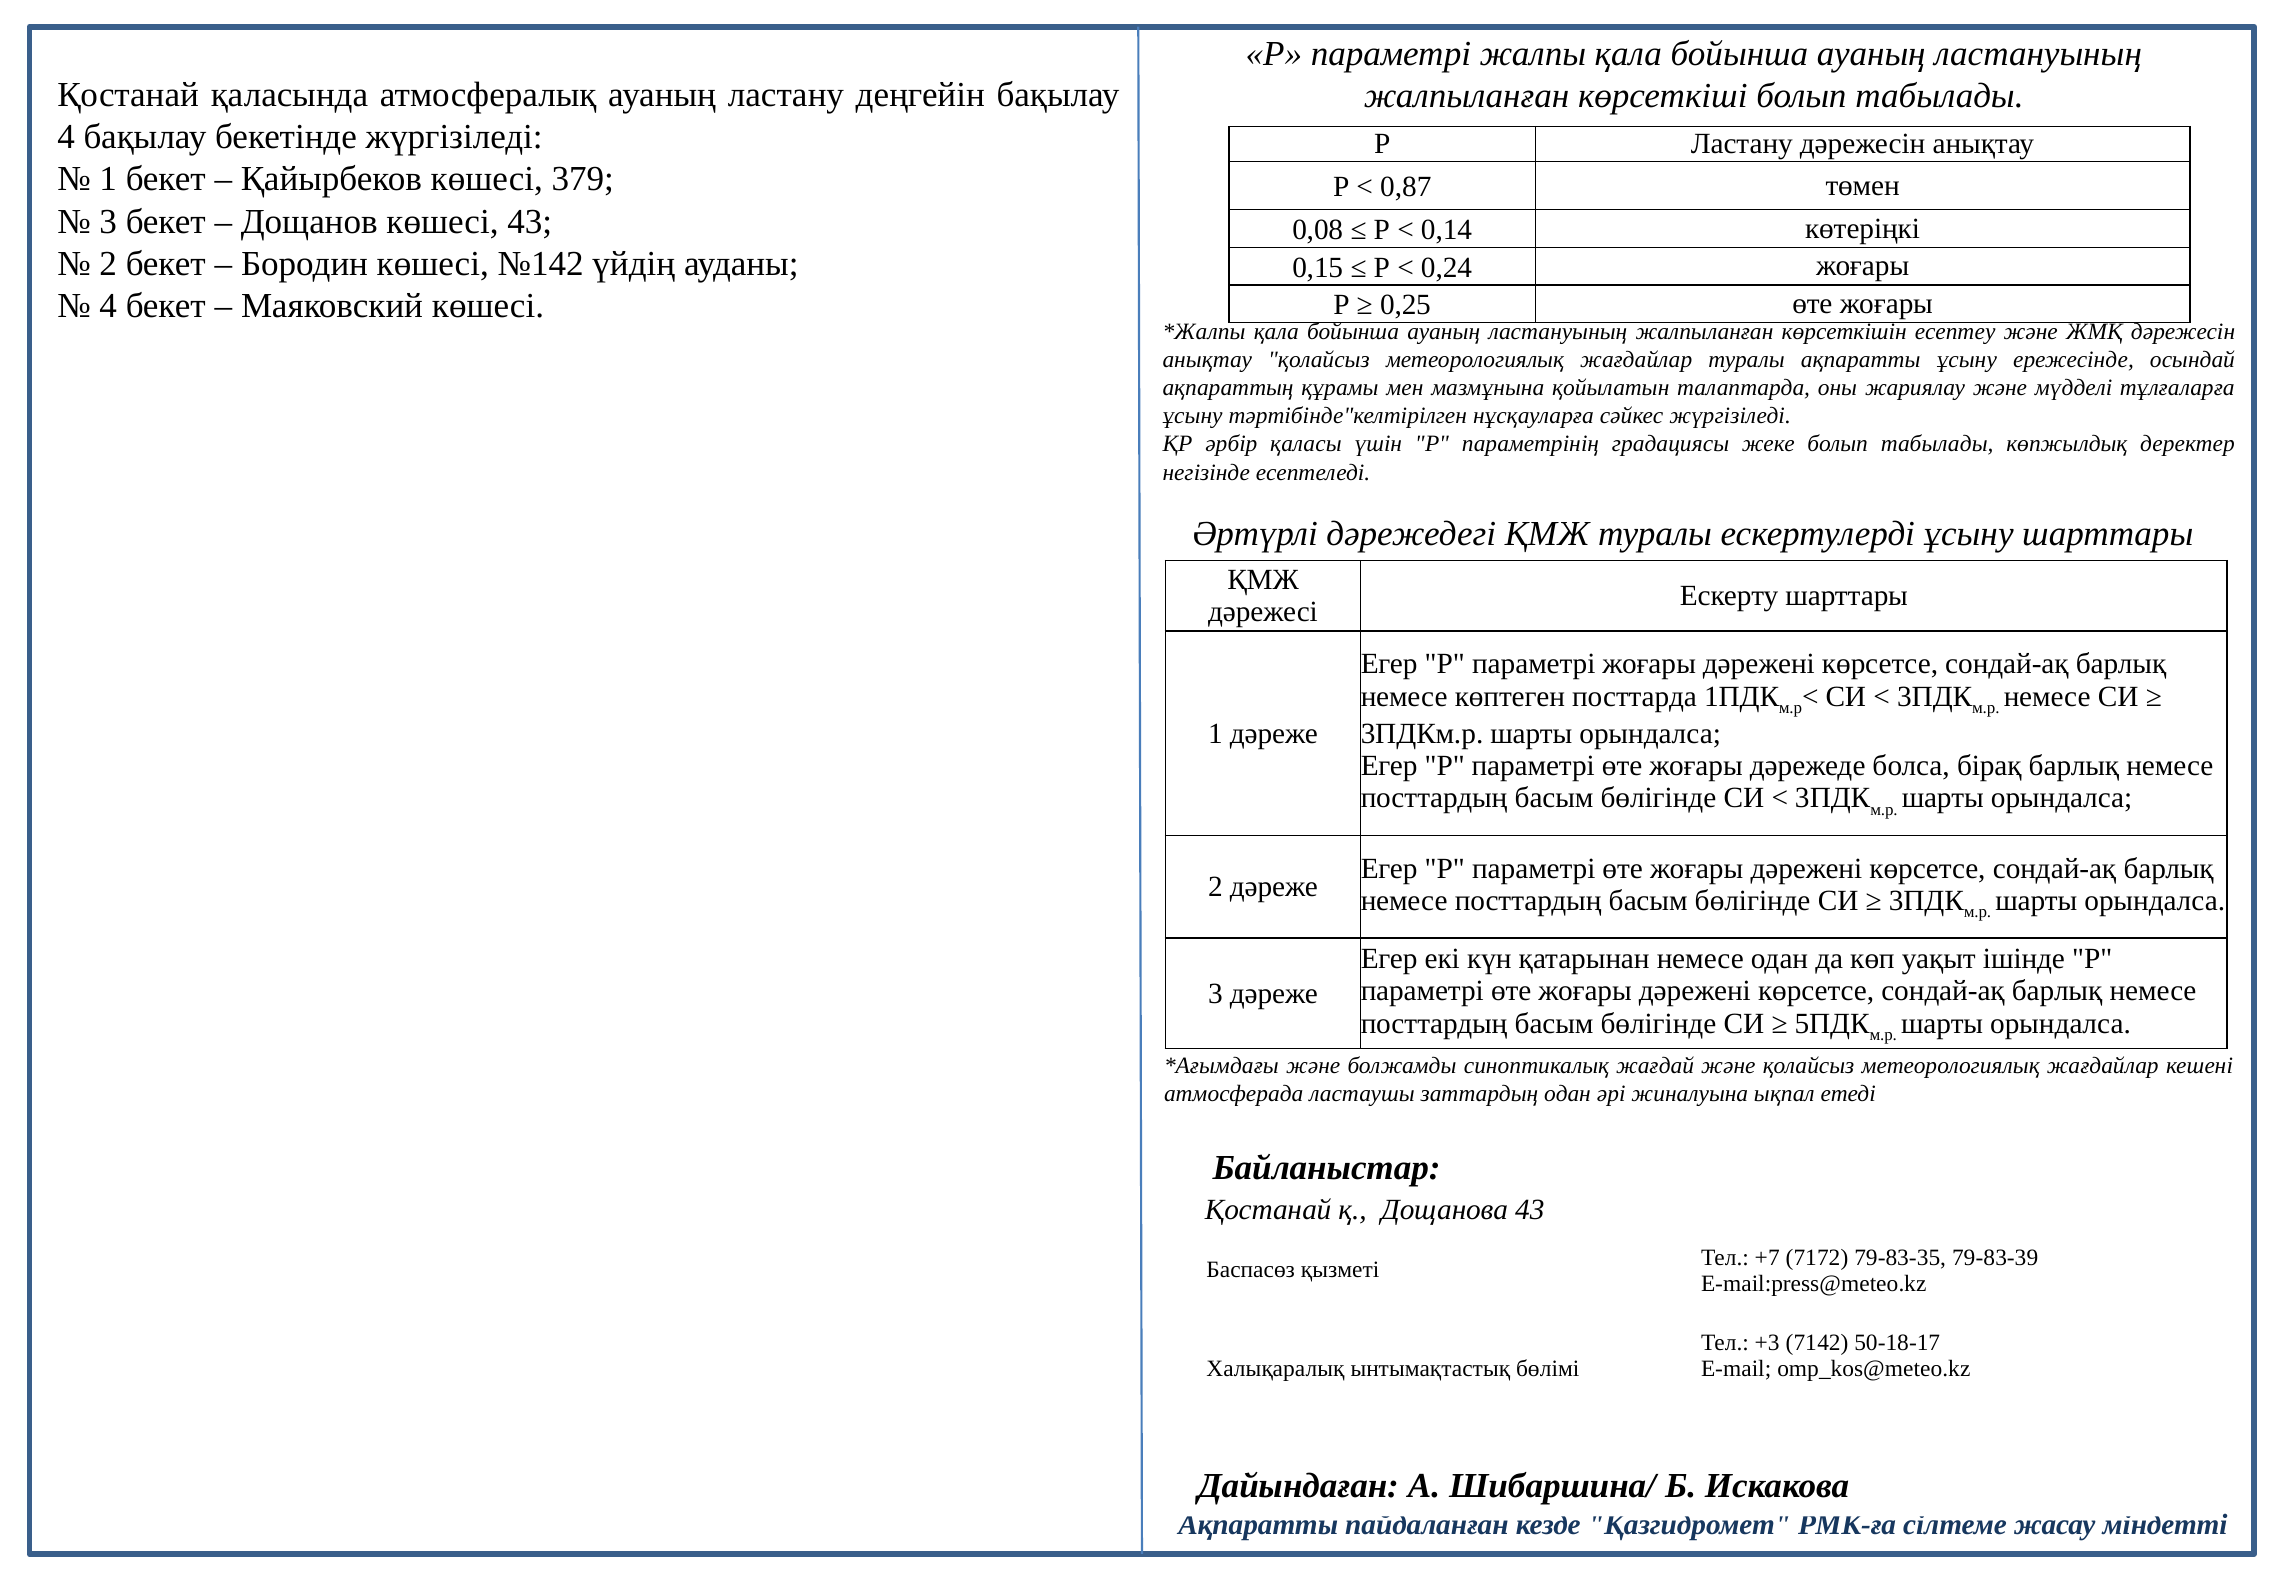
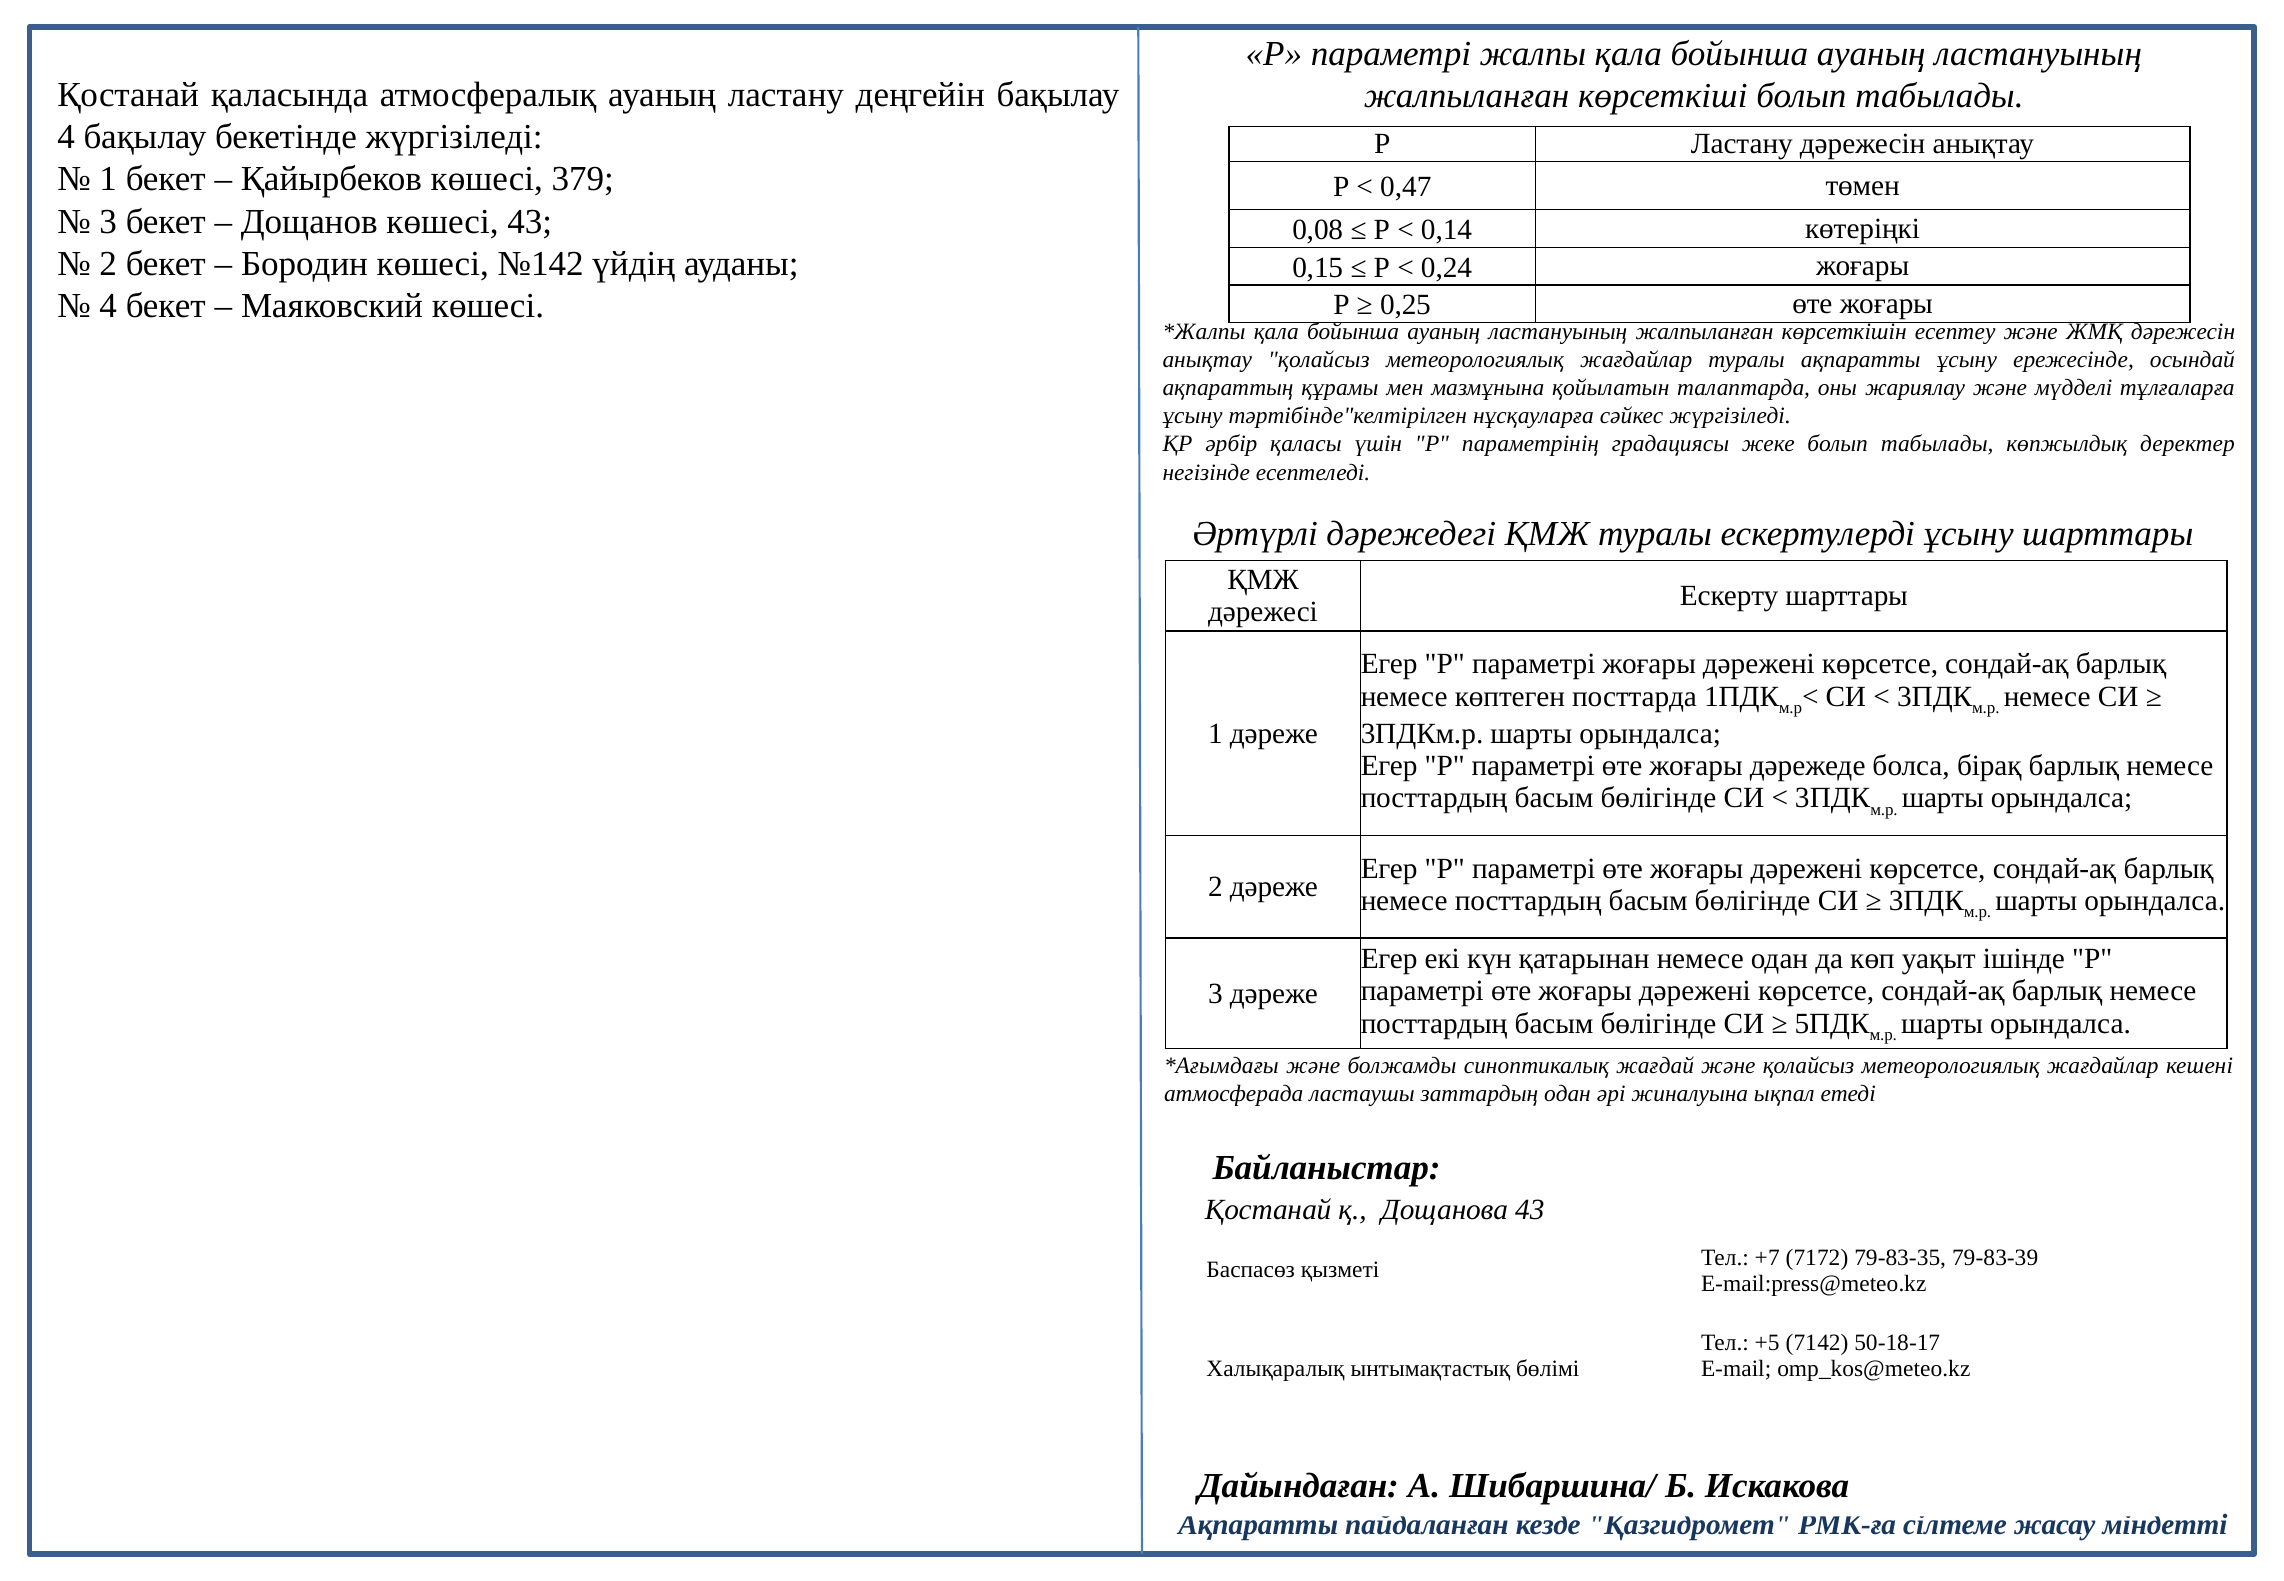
0,87: 0,87 -> 0,47 (1406, 187)
+3: +3 -> +5 (1767, 1342)
